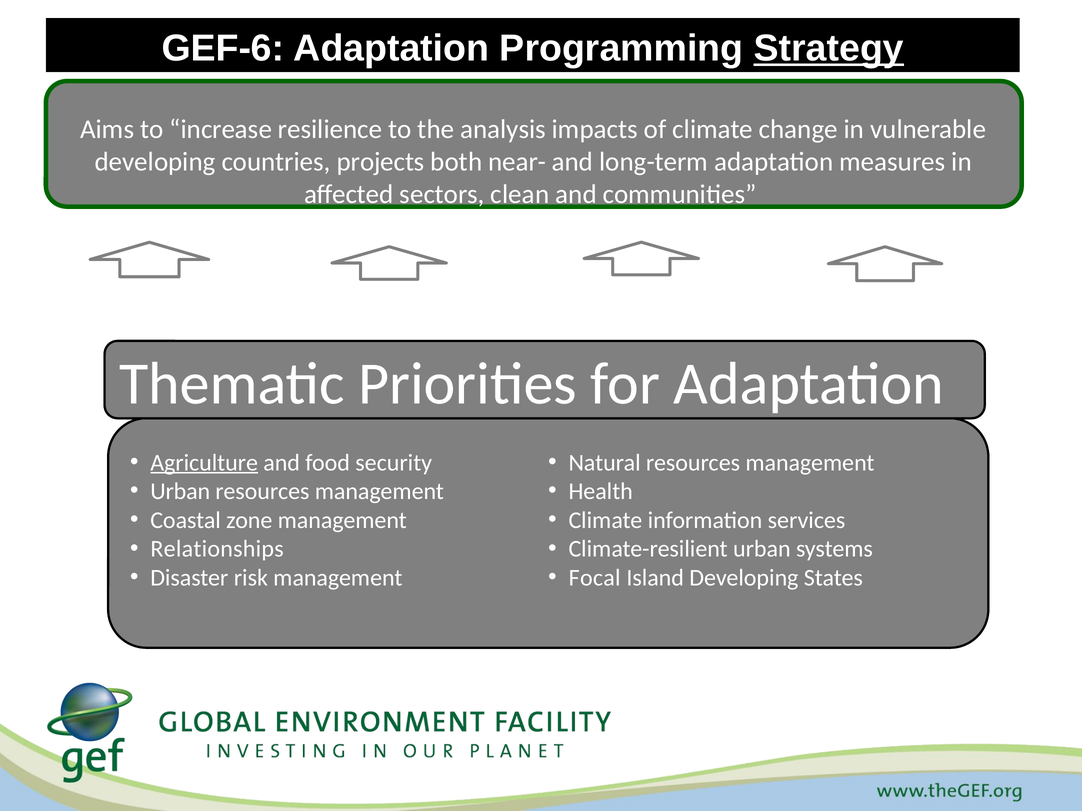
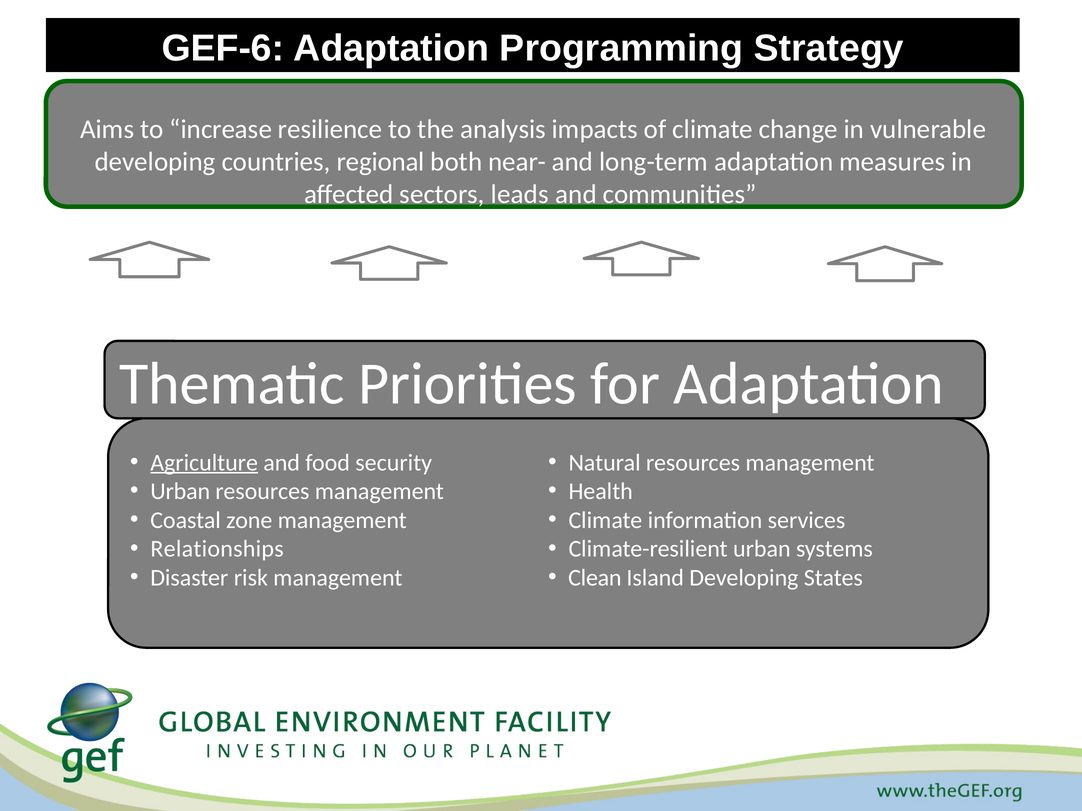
Strategy underline: present -> none (829, 49)
projects: projects -> regional (381, 162)
clean: clean -> leads (520, 195)
Focal: Focal -> Clean (595, 578)
